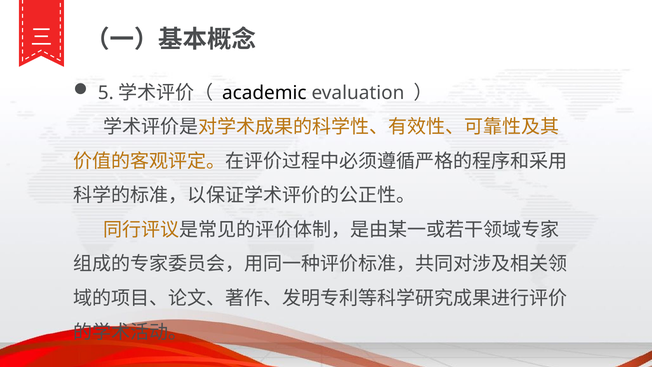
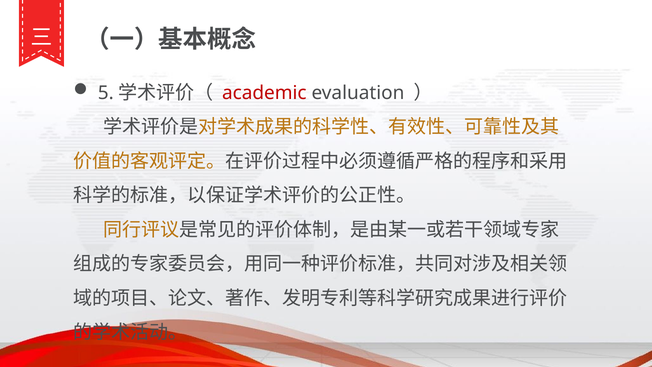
academic colour: black -> red (264, 93)
